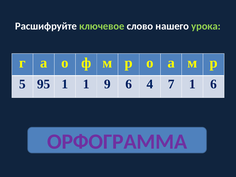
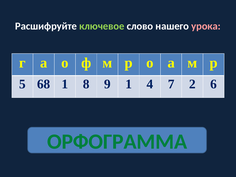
урока colour: light green -> pink (206, 26)
95: 95 -> 68 (44, 84)
1 1: 1 -> 8 (86, 84)
9 6: 6 -> 1 (129, 84)
7 1: 1 -> 2 (192, 84)
ОРФОГРАММА colour: purple -> green (117, 142)
